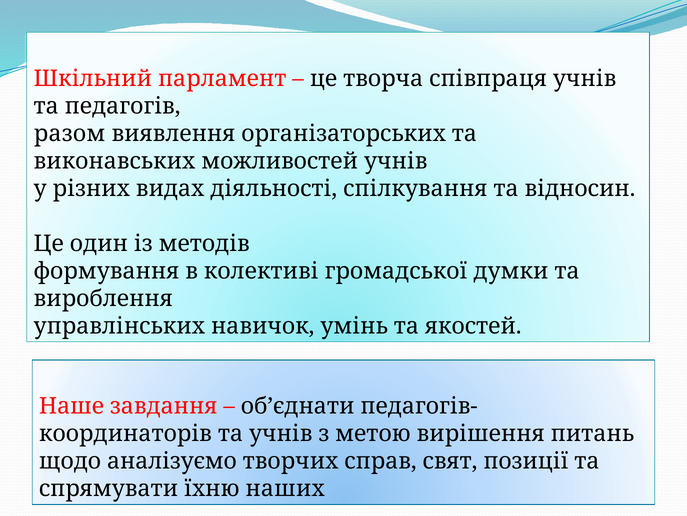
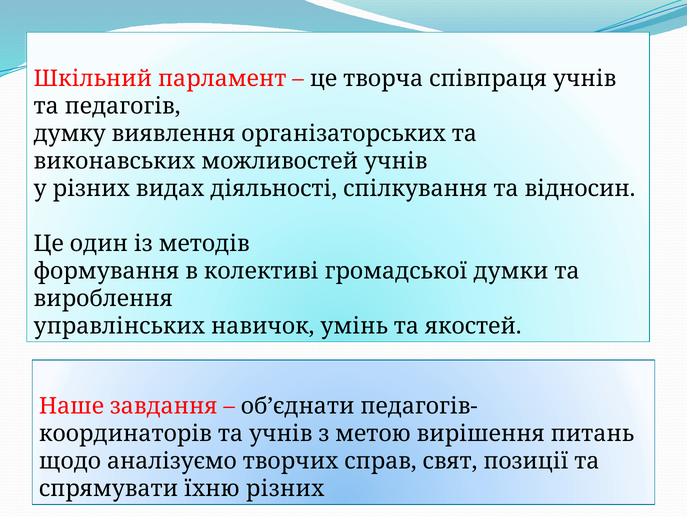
разом: разом -> думку (70, 133)
їхню наших: наших -> різних (285, 488)
